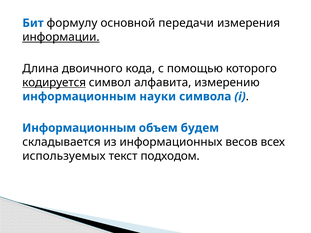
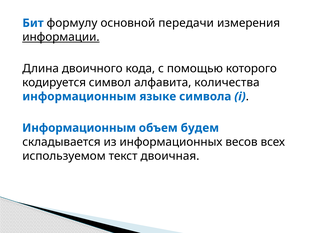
кодируется underline: present -> none (54, 83)
измерению: измерению -> количества (227, 83)
науки: науки -> языке (158, 97)
используемых: используемых -> используемом (64, 156)
подходом: подходом -> двоичная (170, 156)
